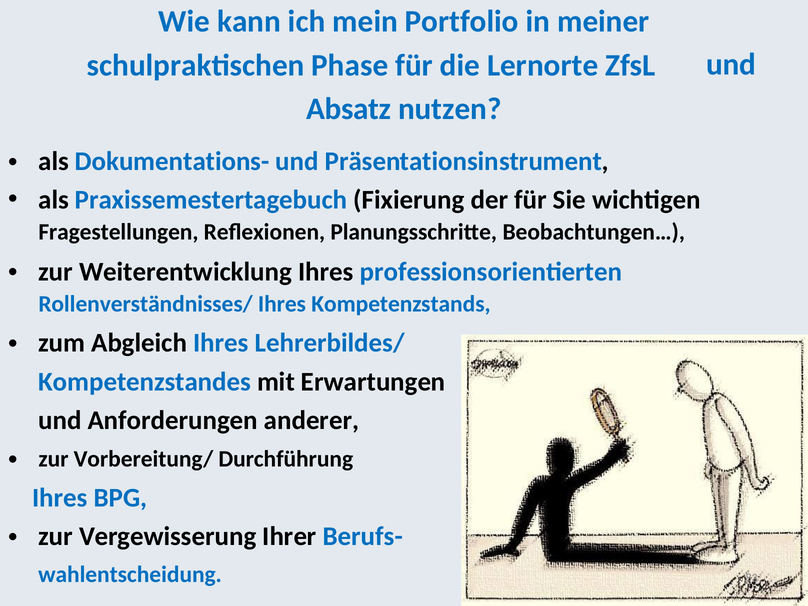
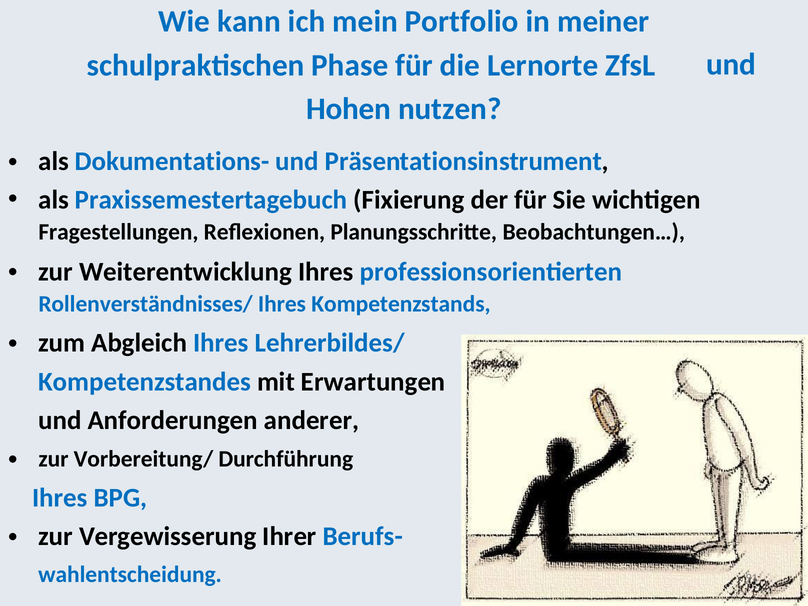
Absatz: Absatz -> Hohen (349, 109)
83: 83 -> 91 (752, 578)
